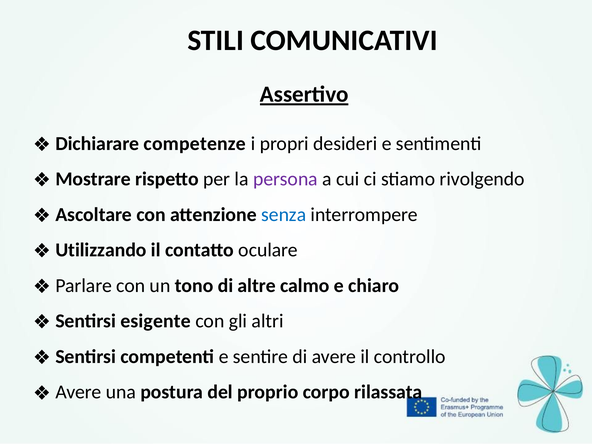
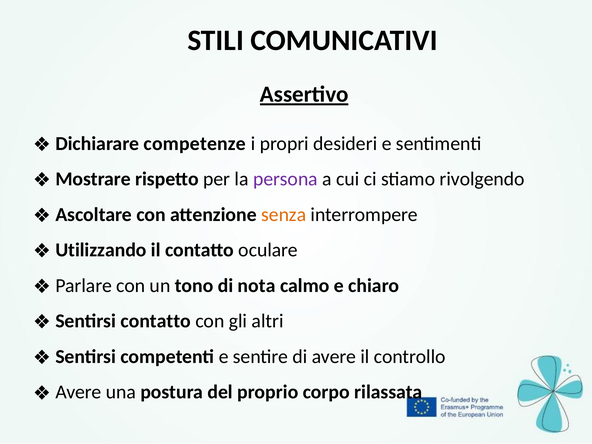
senza colour: blue -> orange (284, 215)
altre: altre -> nota (257, 286)
Sentirsi esigente: esigente -> contatto (156, 321)
